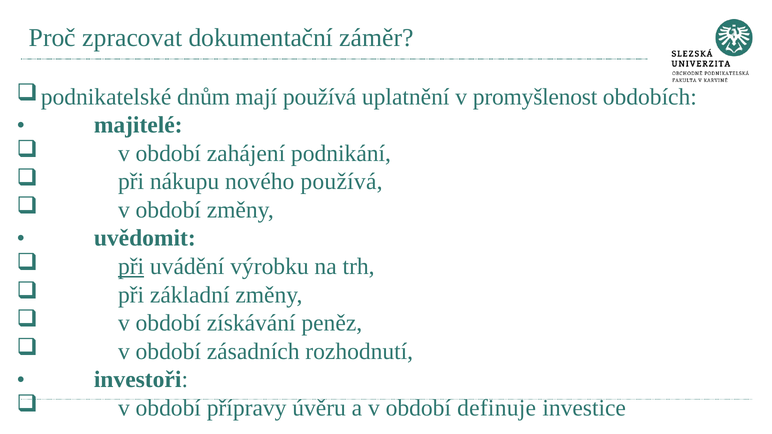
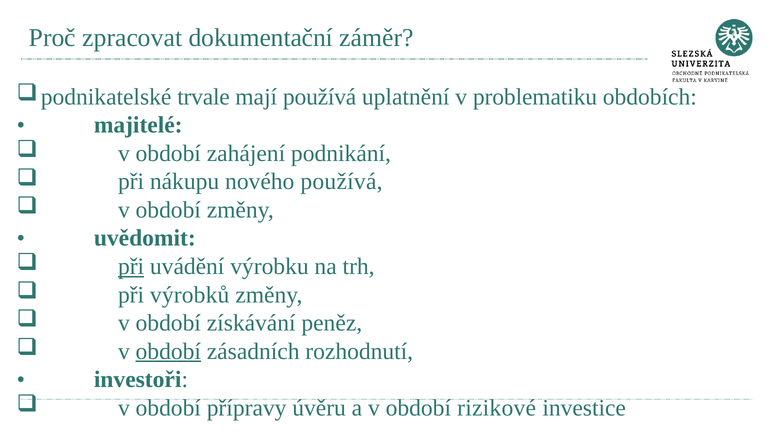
dnům: dnům -> trvale (204, 97)
promyšlenost: promyšlenost -> problematiku (535, 97)
základní: základní -> výrobků (190, 295)
období underline: none -> present (168, 352)
definuje: definuje -> rizikové (497, 408)
